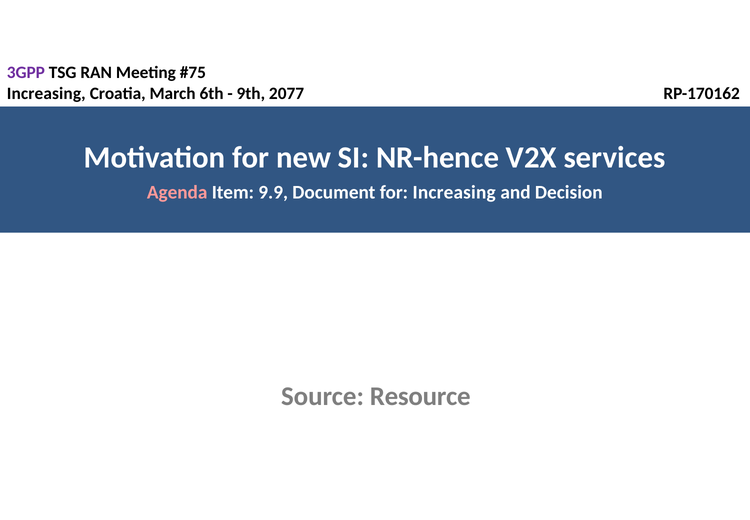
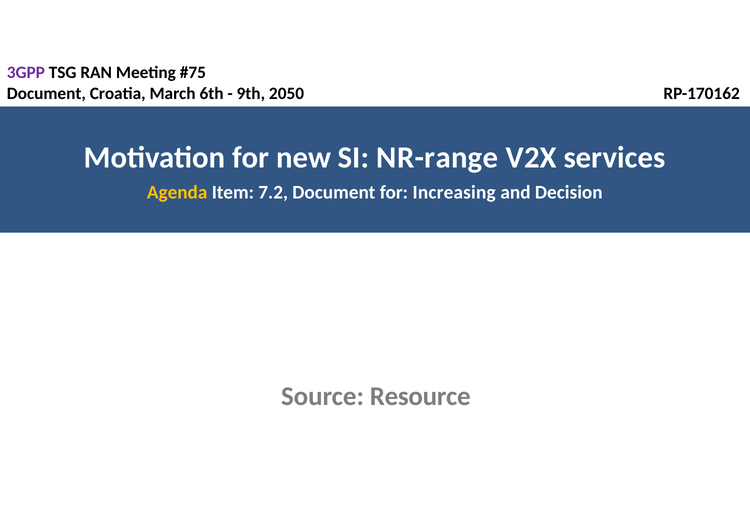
Increasing: Increasing -> Document (46, 93)
2077: 2077 -> 2050 (287, 93)
NR-hence: NR-hence -> NR-range (437, 157)
Agenda colour: pink -> yellow (177, 192)
9.9: 9.9 -> 7.2 (273, 192)
